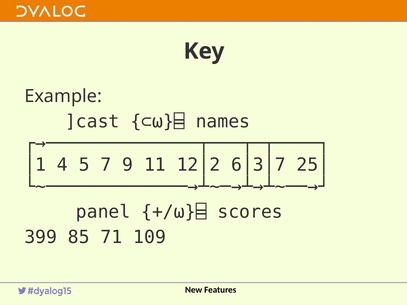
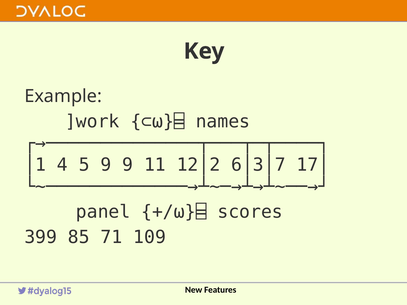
]cast: ]cast -> ]work (92, 122)
5 7: 7 -> 9 (106, 165)
25│: 25│ -> 17│ (313, 165)
